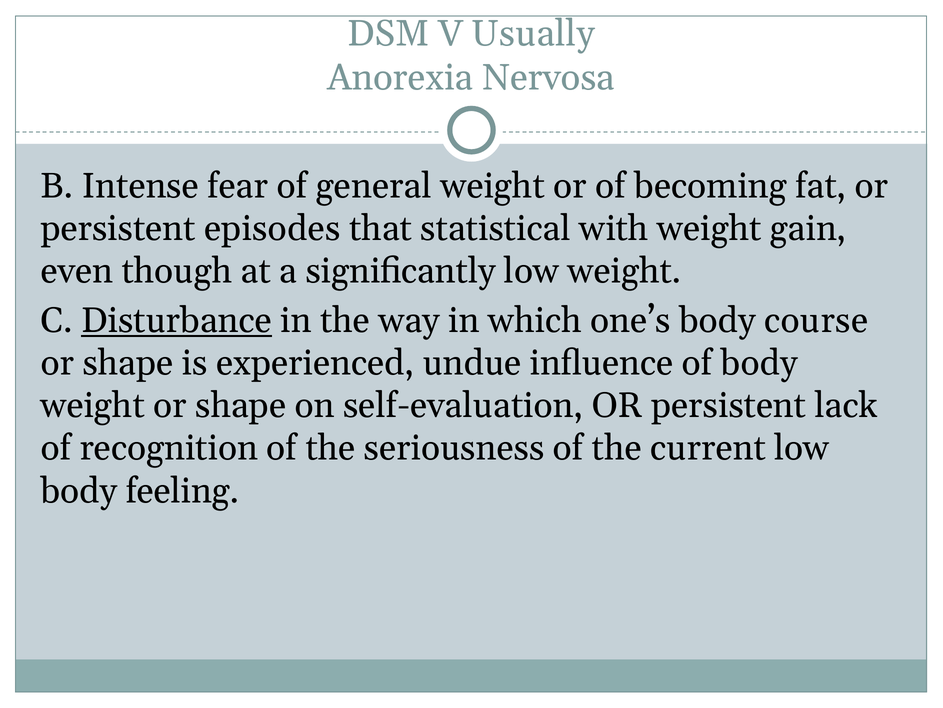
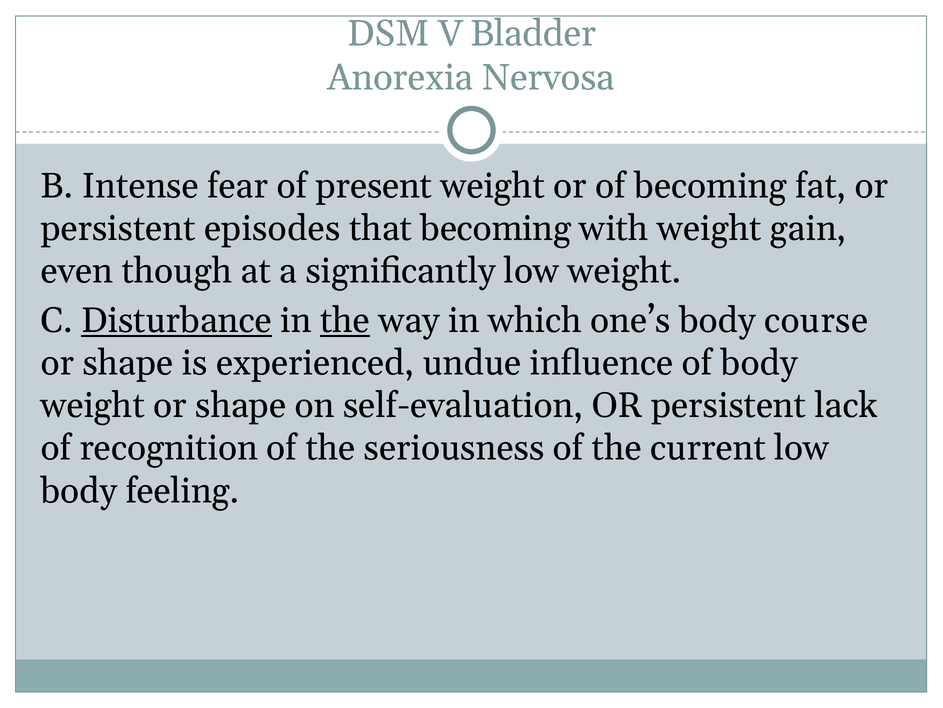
Usually: Usually -> Bladder (533, 34)
general: general -> present (374, 186)
that statistical: statistical -> becoming (496, 228)
the underline: none -> present (345, 320)
